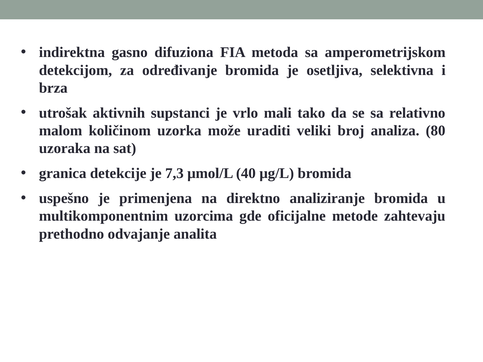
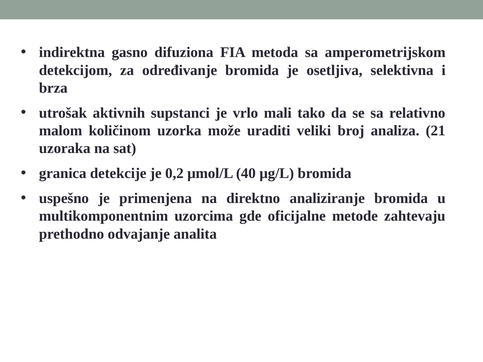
80: 80 -> 21 (436, 131)
7,3: 7,3 -> 0,2 (174, 173)
